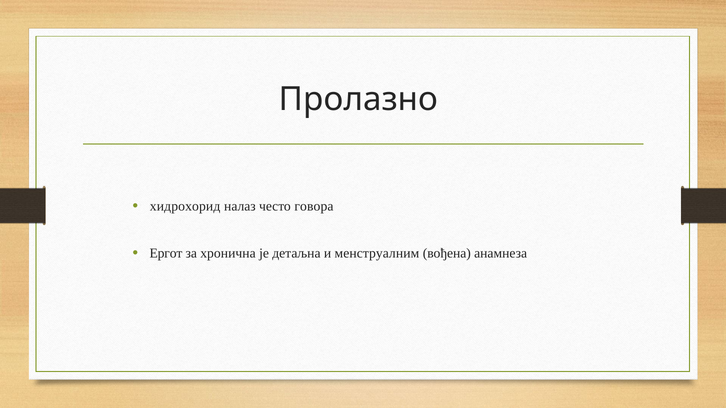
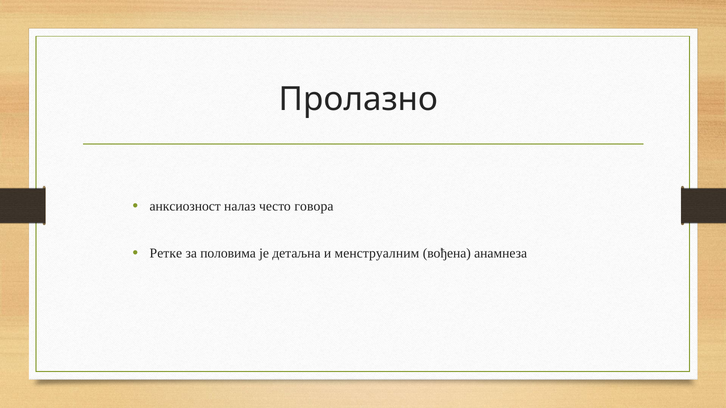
хидрохорид: хидрохорид -> анксиозност (185, 207)
Ергот: Ергот -> Ретке (166, 254)
хронична: хронична -> половима (228, 254)
